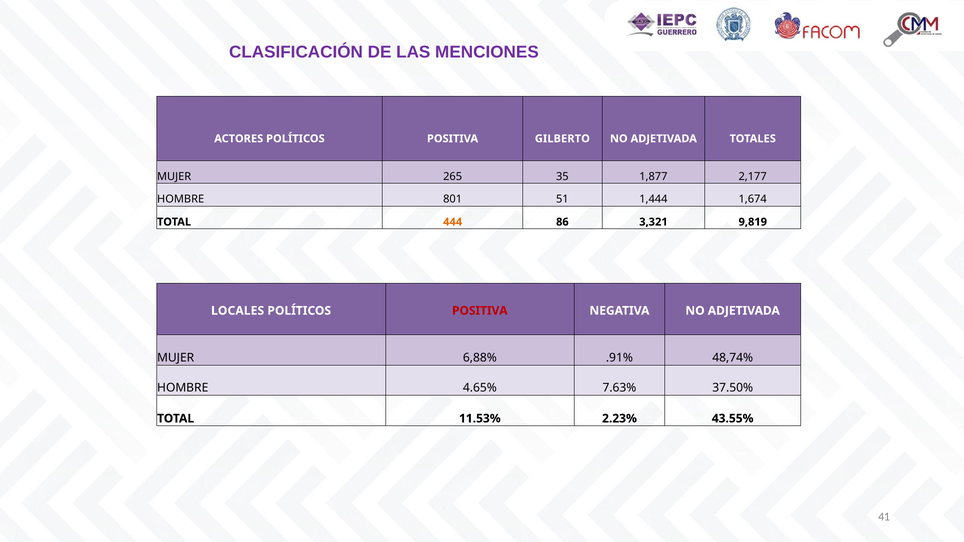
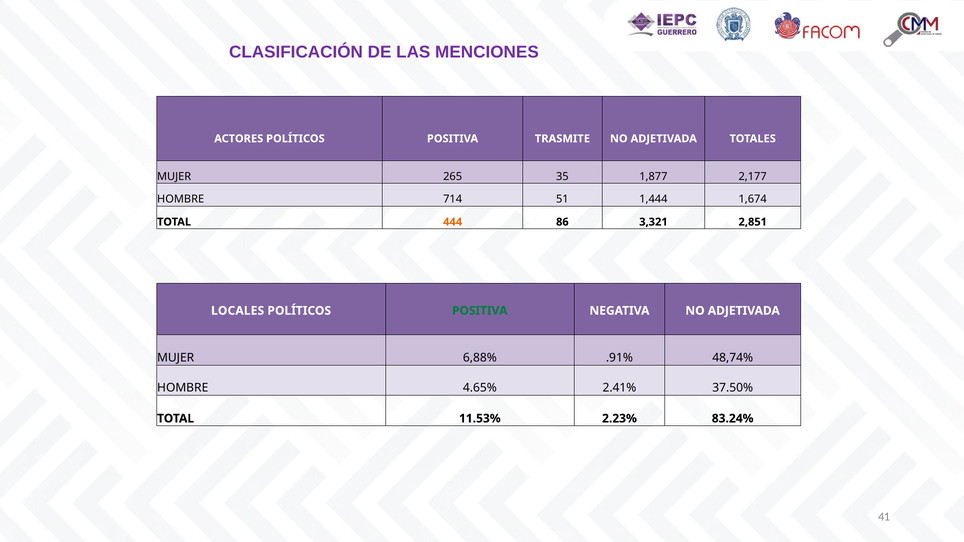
GILBERTO: GILBERTO -> TRASMITE (562, 139)
801: 801 -> 714 (453, 199)
9,819: 9,819 -> 2,851 (753, 222)
POSITIVA colour: red -> green (480, 311)
7.63%: 7.63% -> 2.41% (619, 388)
43.55%: 43.55% -> 83.24% (733, 419)
